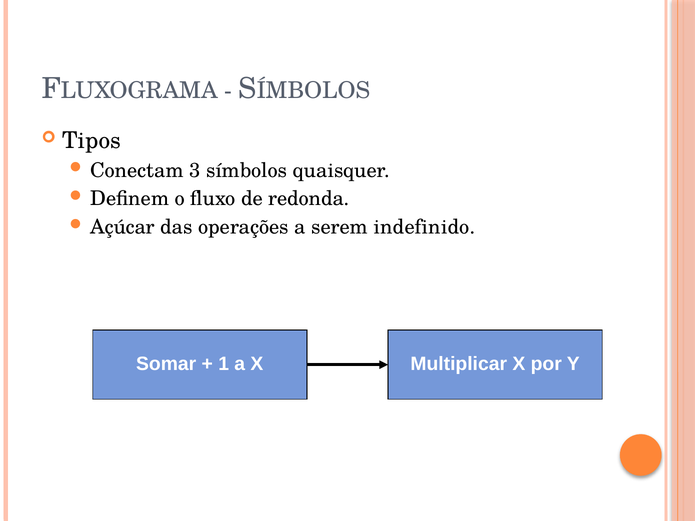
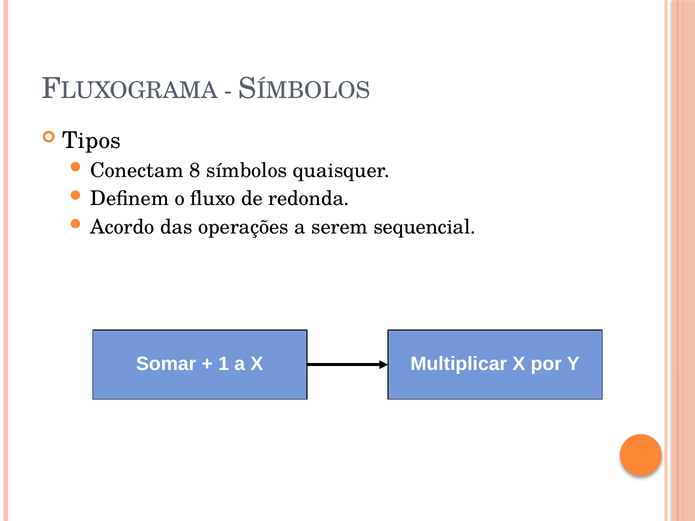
3: 3 -> 8 (195, 170)
Açúcar: Açúcar -> Acordo (122, 227)
indefinido: indefinido -> sequencial (425, 227)
